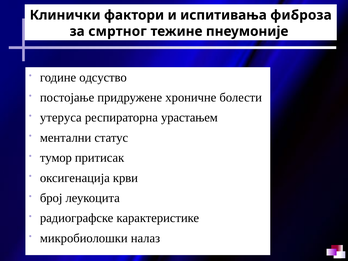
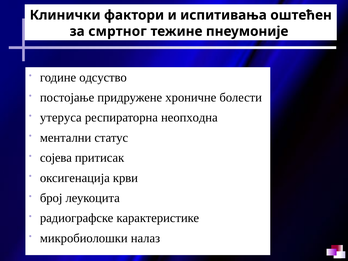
фиброза: фиброза -> оштећен (301, 15)
урастањем: урастањем -> неопходна (189, 118)
тумор: тумор -> сојева (56, 158)
